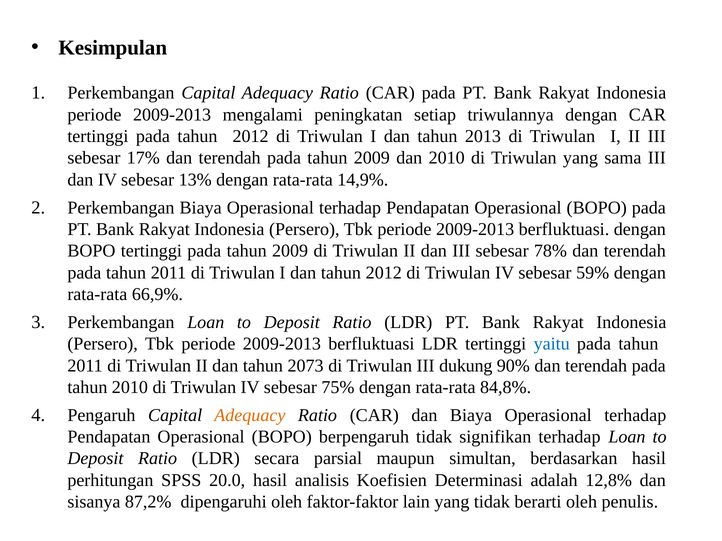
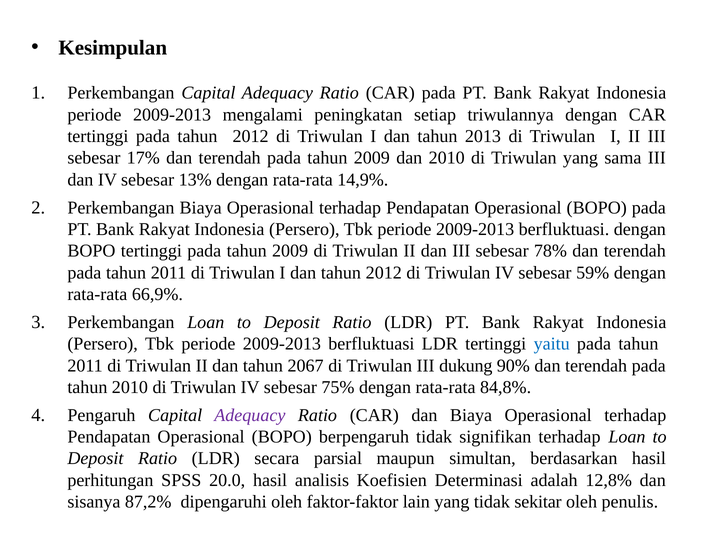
2073: 2073 -> 2067 (306, 366)
Adequacy colour: orange -> purple (250, 416)
berarti: berarti -> sekitar (538, 502)
